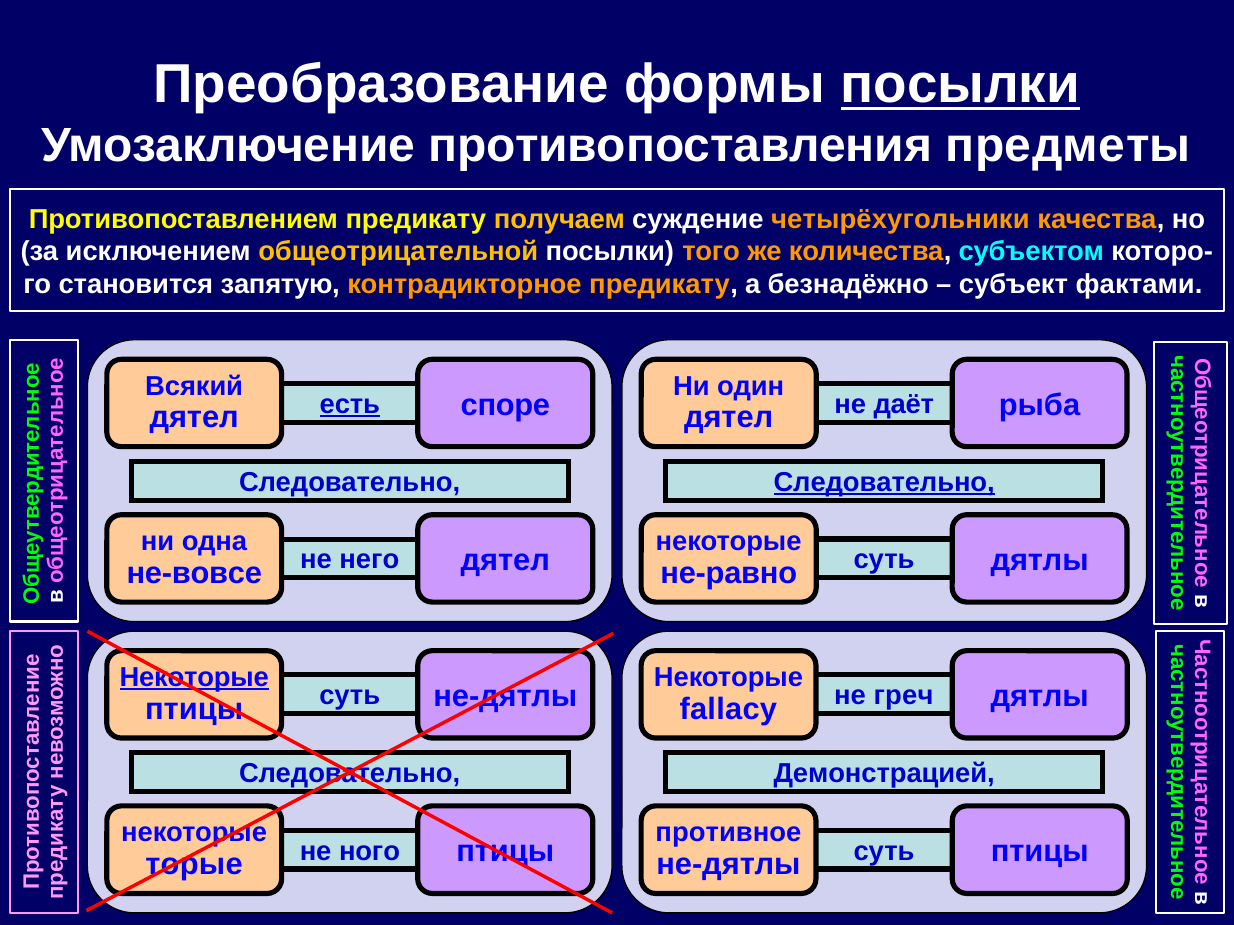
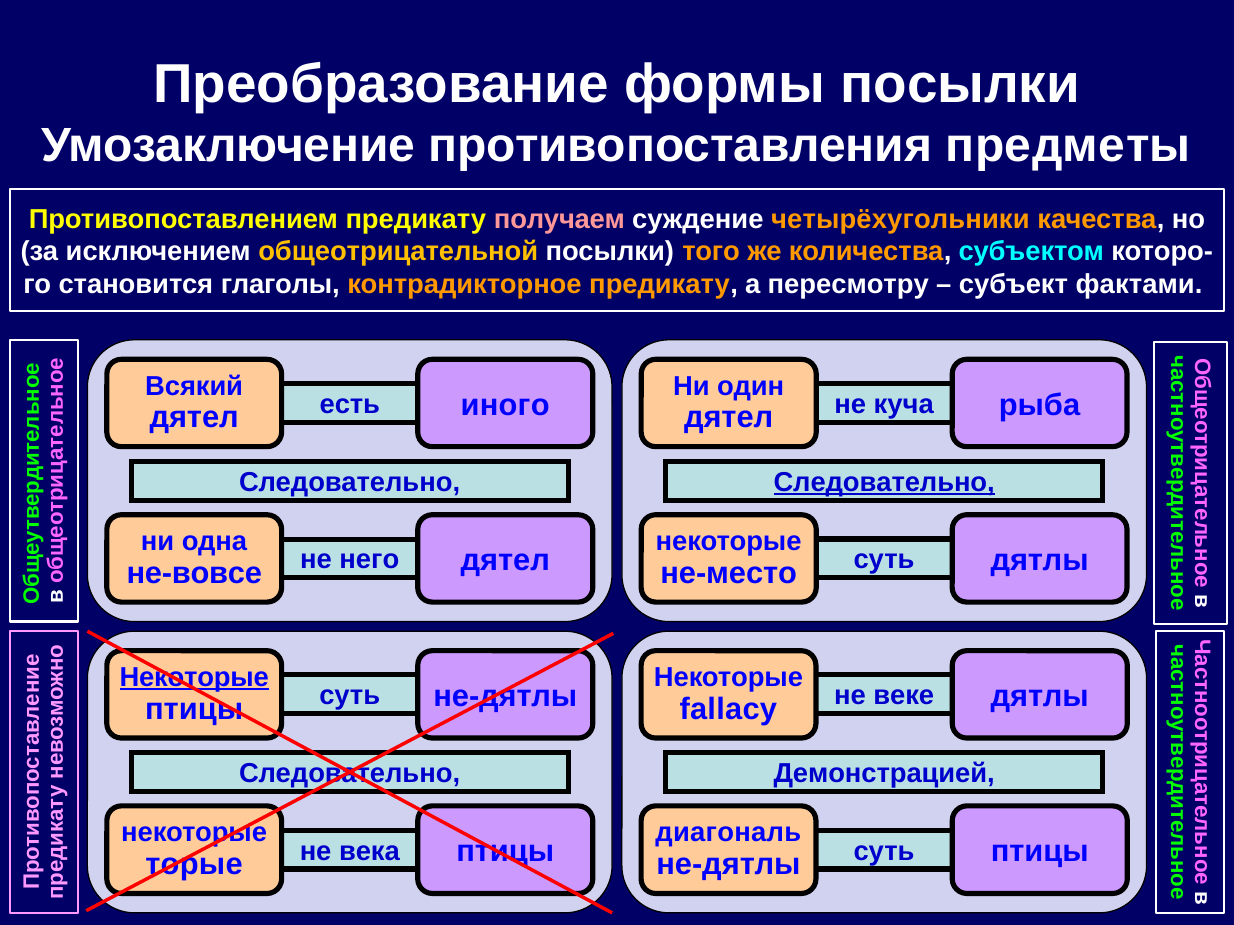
посылки underline: present -> none (960, 85)
получаем colour: yellow -> pink (559, 219)
запятую: запятую -> глаголы (280, 285)
безнадёжно: безнадёжно -> пересмотру (848, 285)
есть underline: present -> none (350, 404)
даёт: даёт -> куча (904, 404)
споре: споре -> иного (505, 405)
не-равно: не-равно -> не-место (729, 573)
греч: греч -> веке (904, 696)
противное: противное -> диагональ (728, 833)
ного: ного -> века (369, 851)
